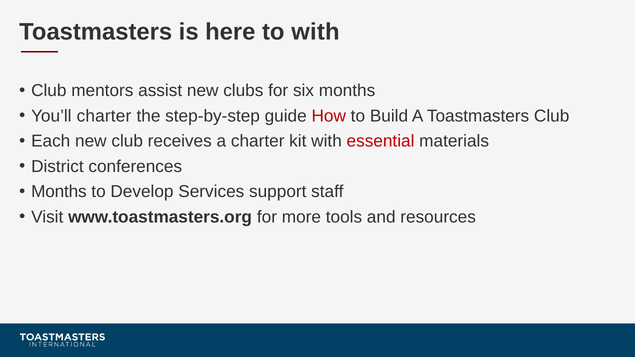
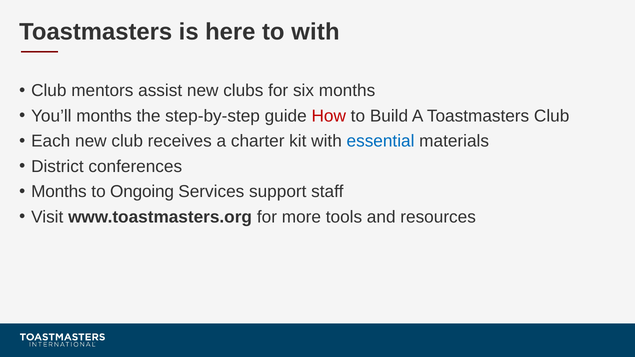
You’ll charter: charter -> months (104, 116)
essential colour: red -> blue (381, 141)
Develop: Develop -> Ongoing (142, 192)
